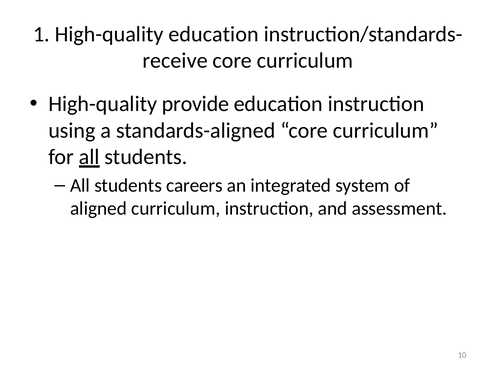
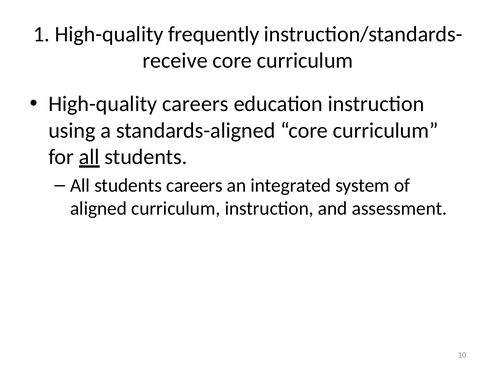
High-quality education: education -> frequently (214, 34)
High-quality provide: provide -> careers (195, 104)
